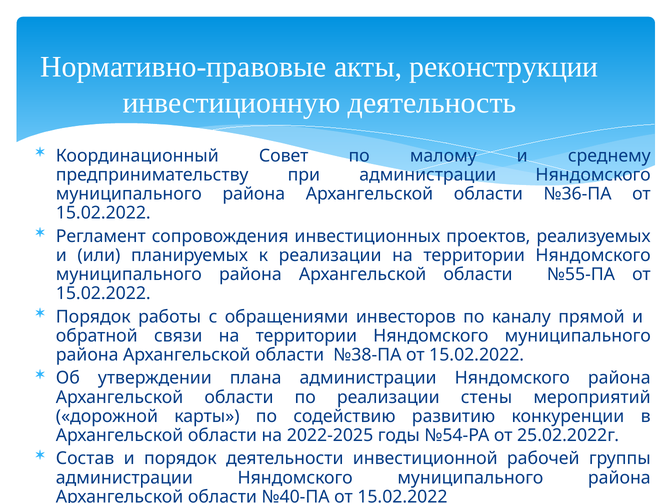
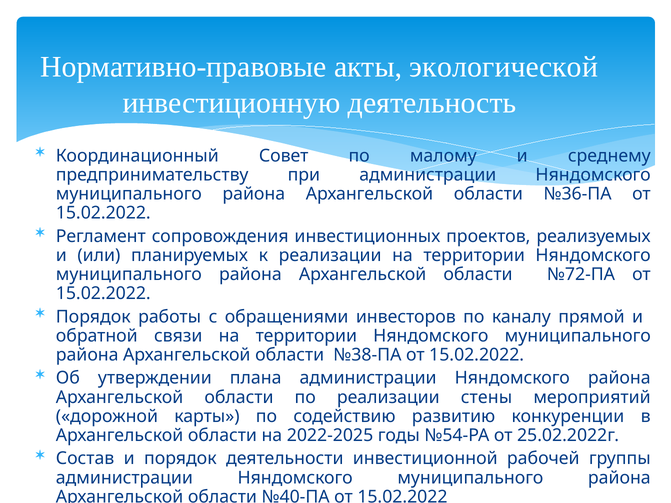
реконструкции: реконструкции -> экологической (504, 67)
№55-ПА: №55-ПА -> №72-ПА (581, 275)
